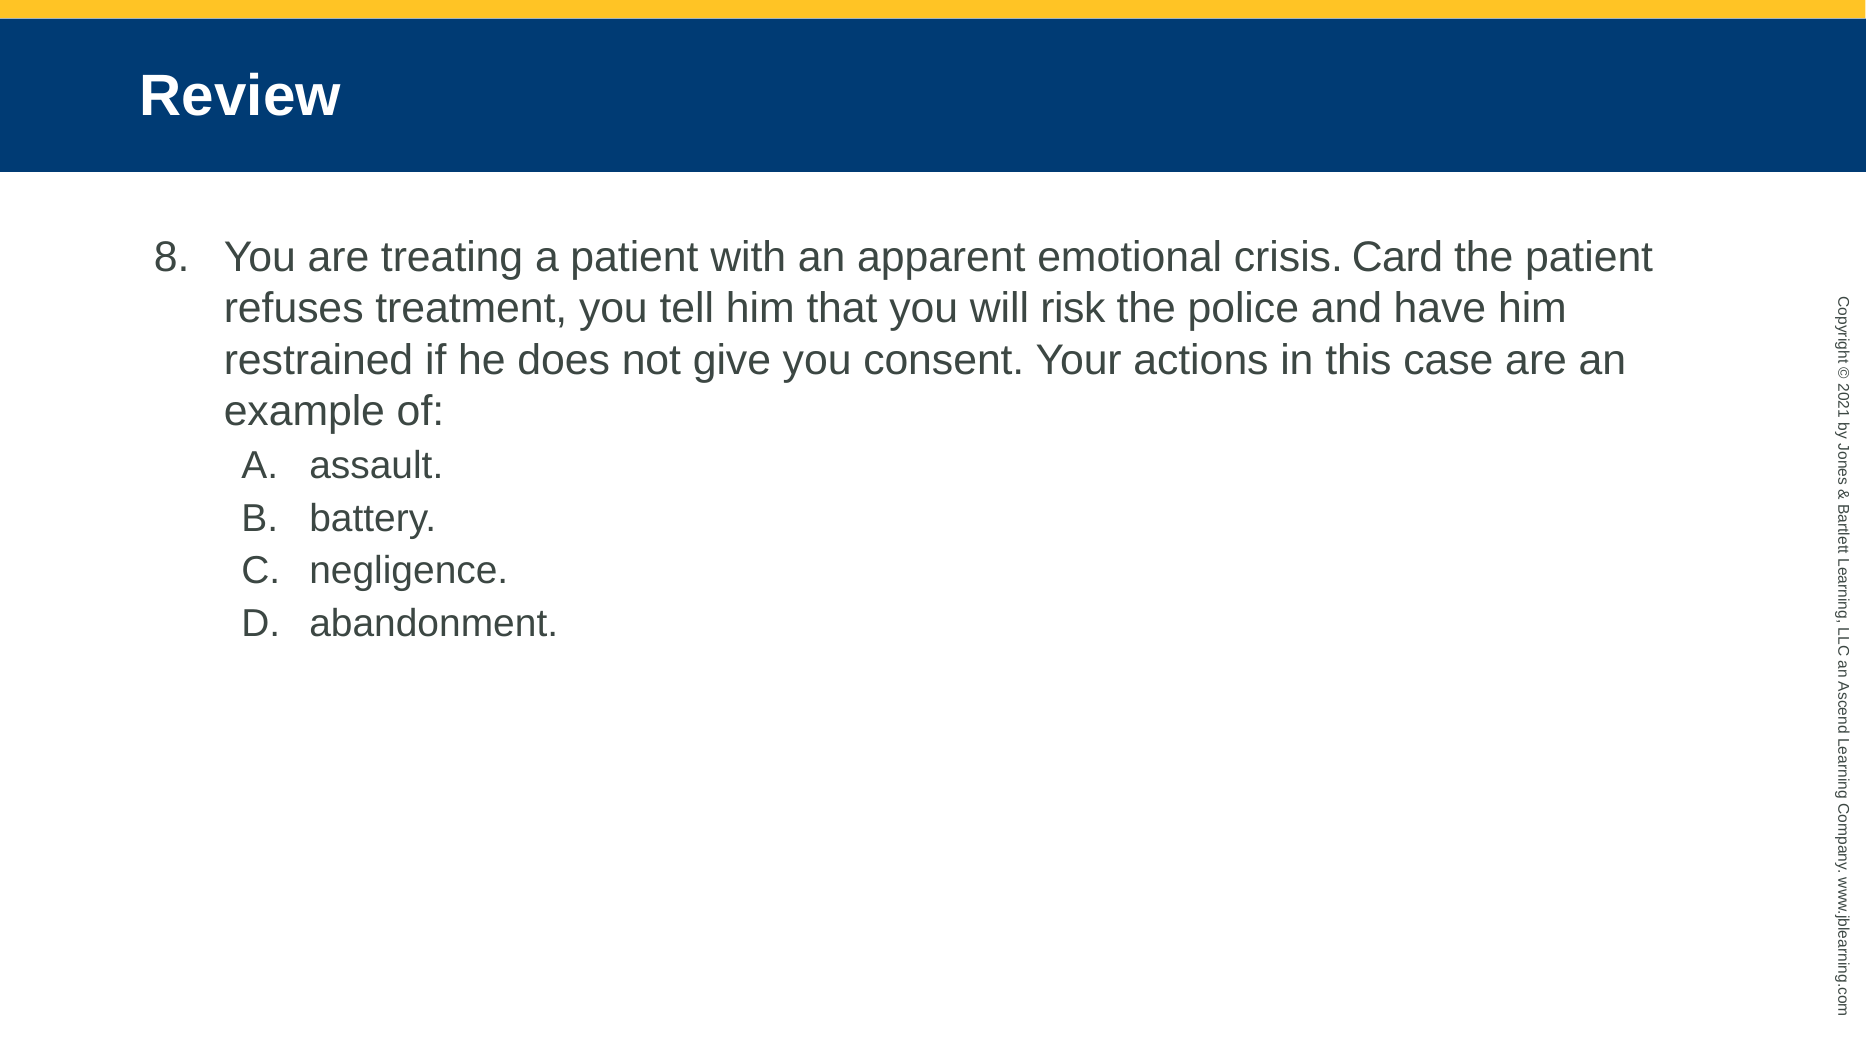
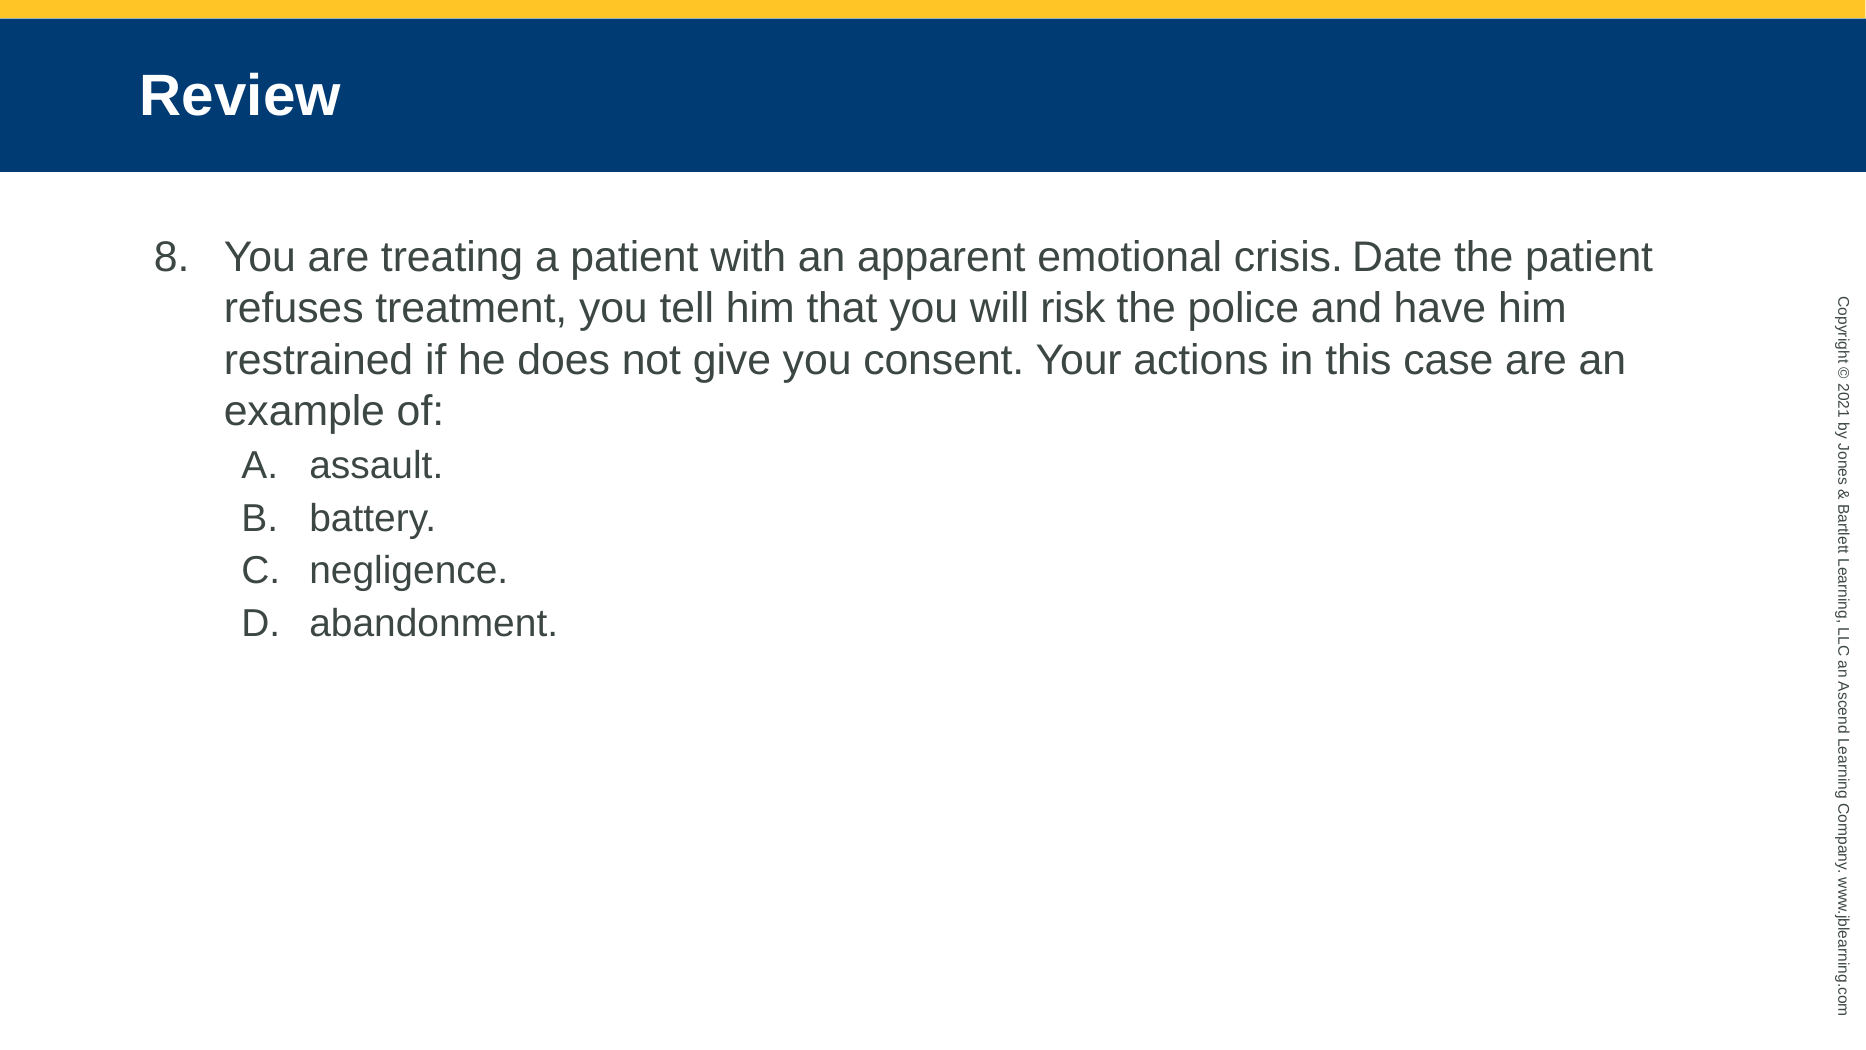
Card: Card -> Date (1397, 257)
